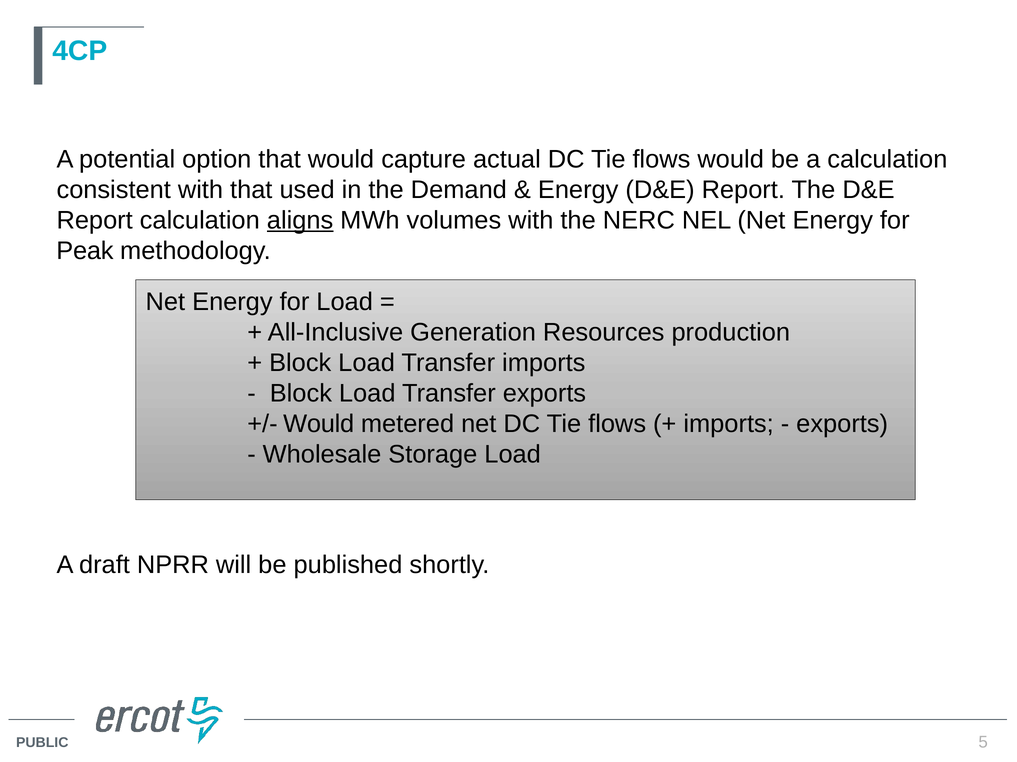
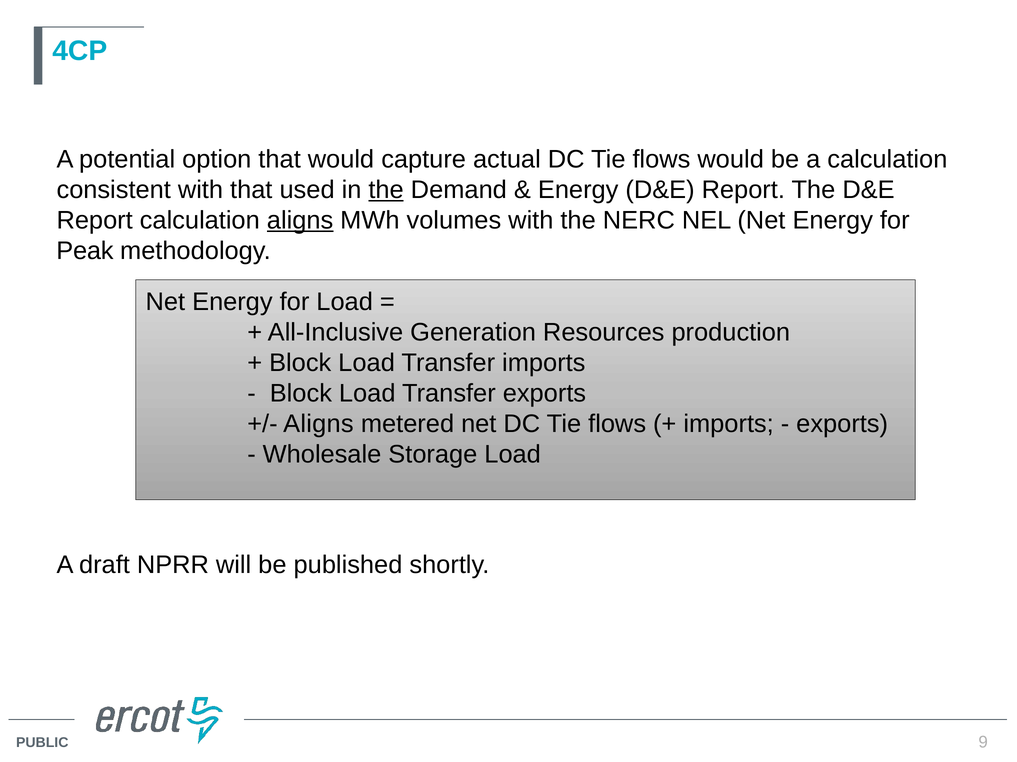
the underline: none -> present (386, 190)
Would: Would -> Aligns (318, 424)
5: 5 -> 9 (983, 743)
